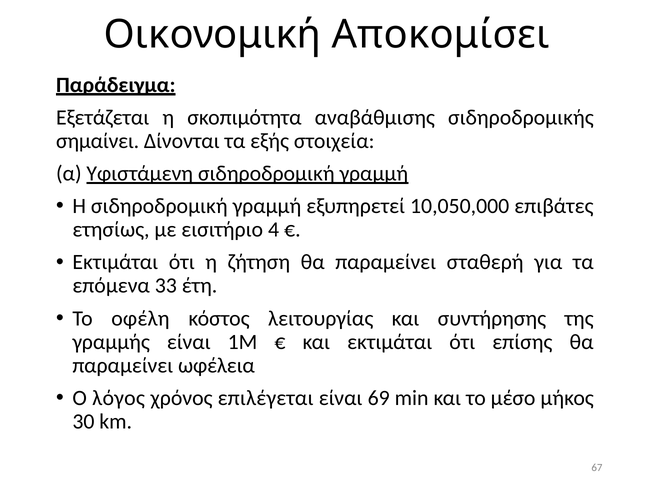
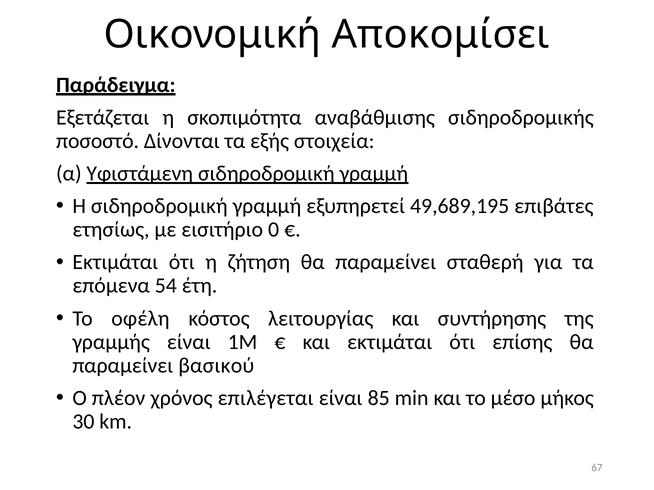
σημαίνει: σημαίνει -> ποσοστό (98, 141)
10,050,000: 10,050,000 -> 49,689,195 (460, 206)
4: 4 -> 0 (274, 230)
33: 33 -> 54 (166, 286)
ωφέλεια: ωφέλεια -> βασικού (216, 366)
λόγος: λόγος -> πλέον (119, 398)
69: 69 -> 85 (379, 398)
